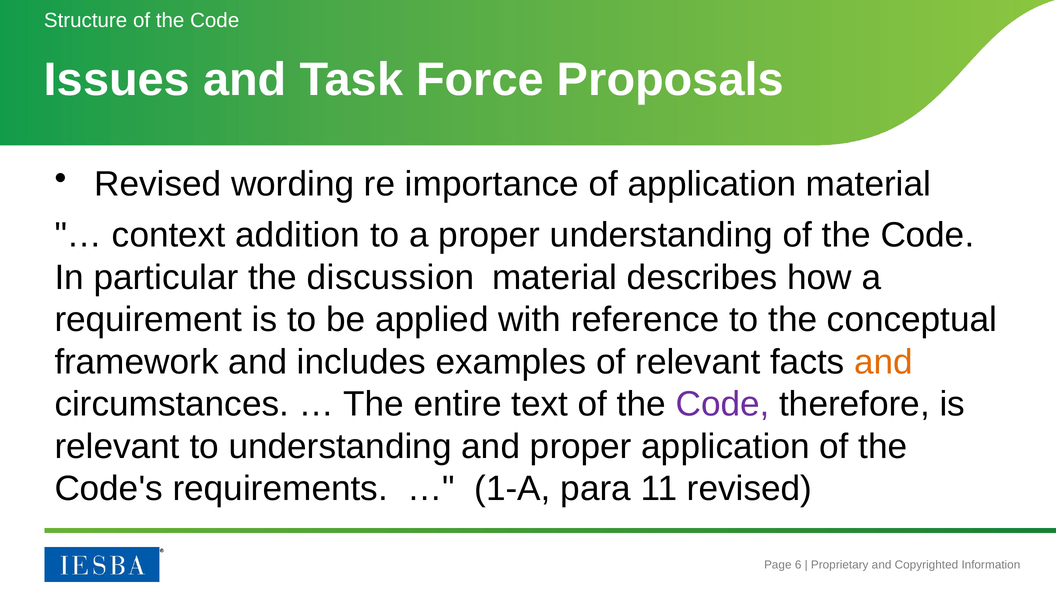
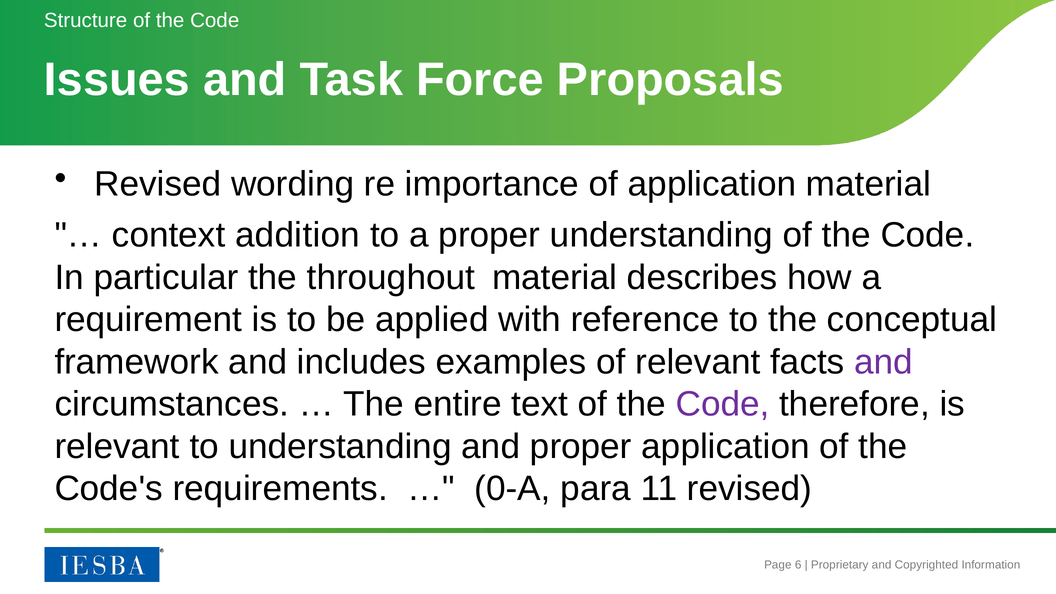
discussion: discussion -> throughout (391, 278)
and colour: orange -> purple (884, 362)
1-A: 1-A -> 0-A (513, 489)
